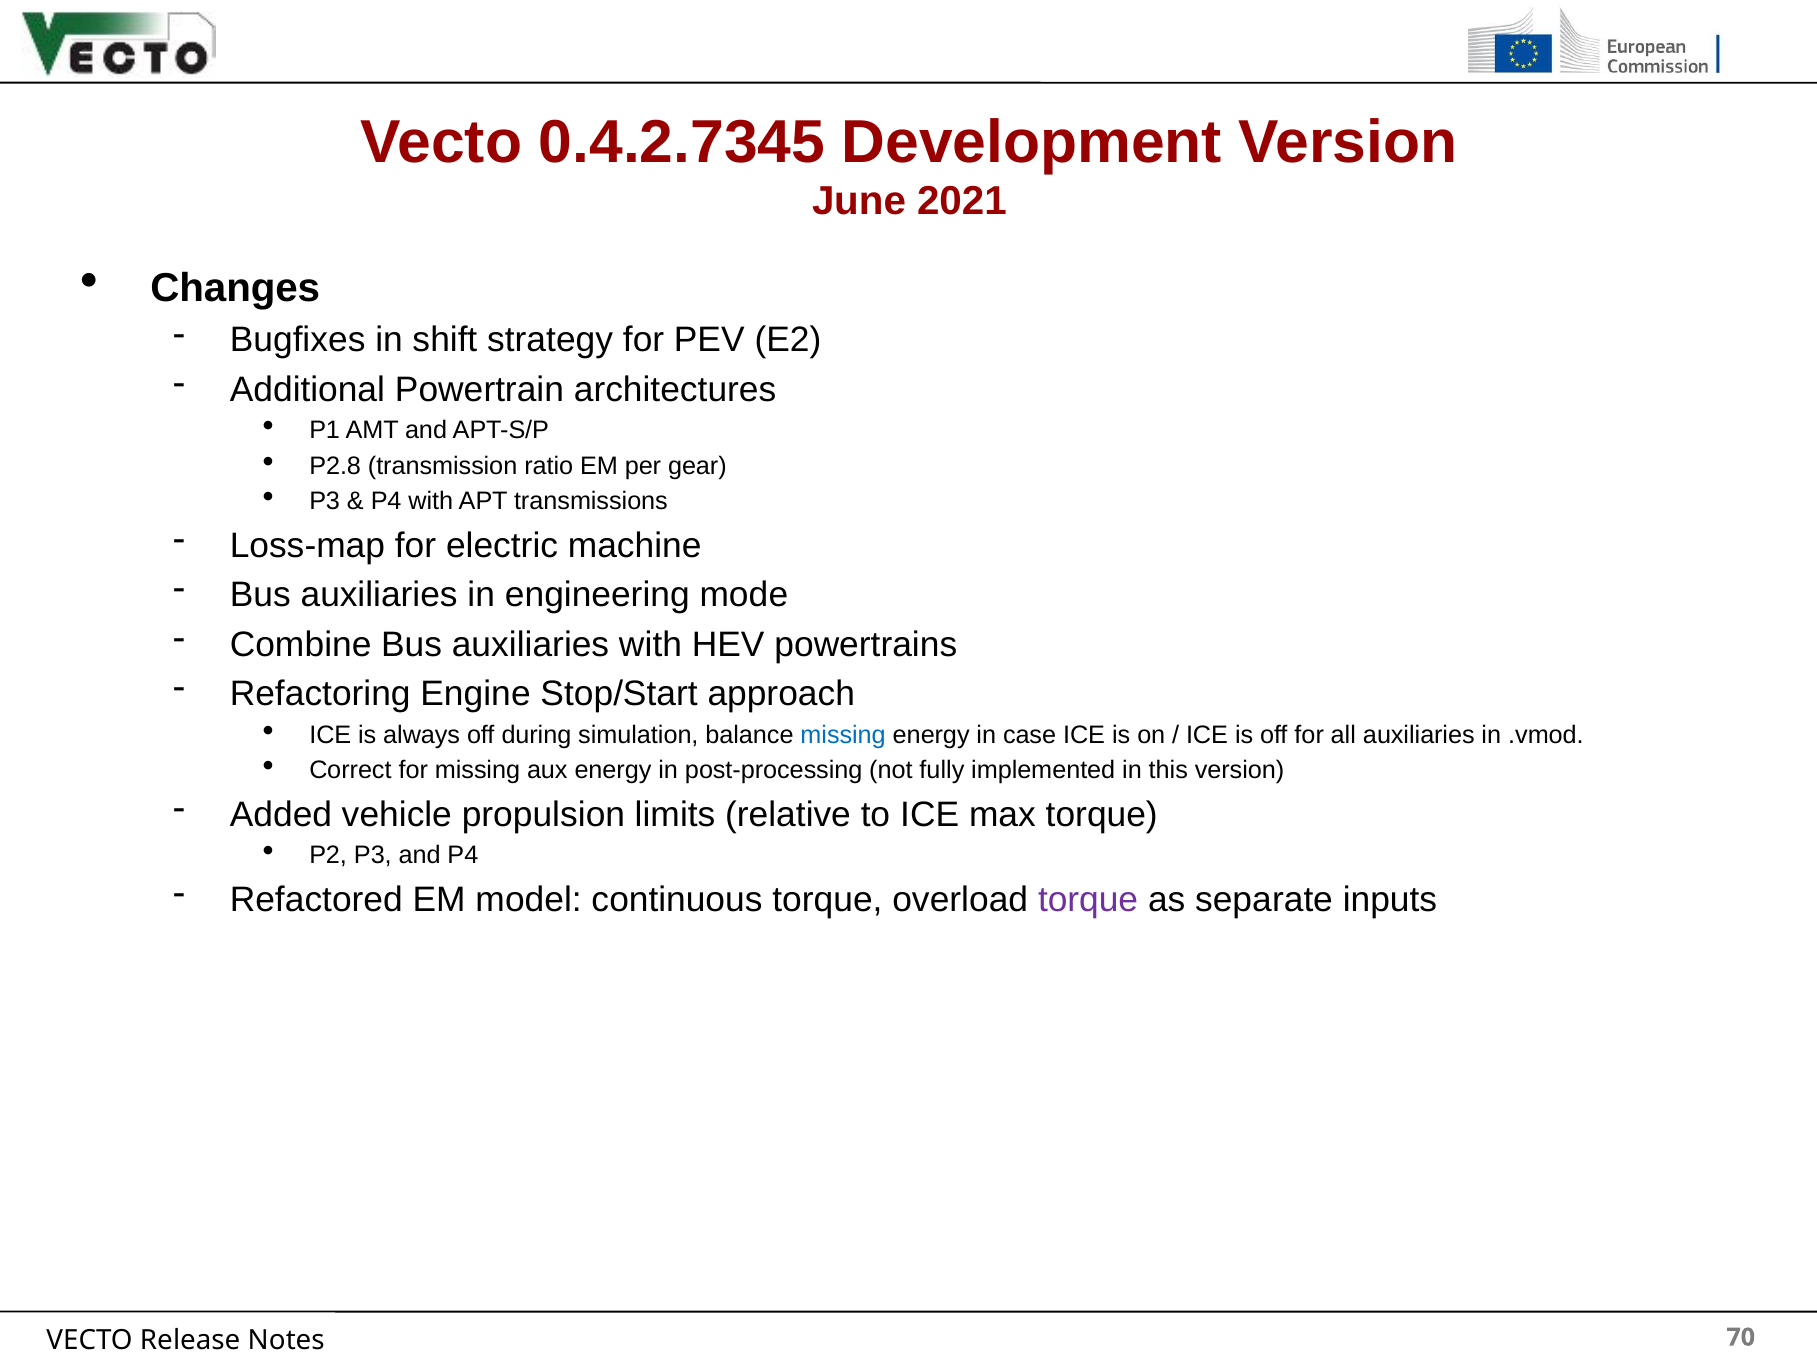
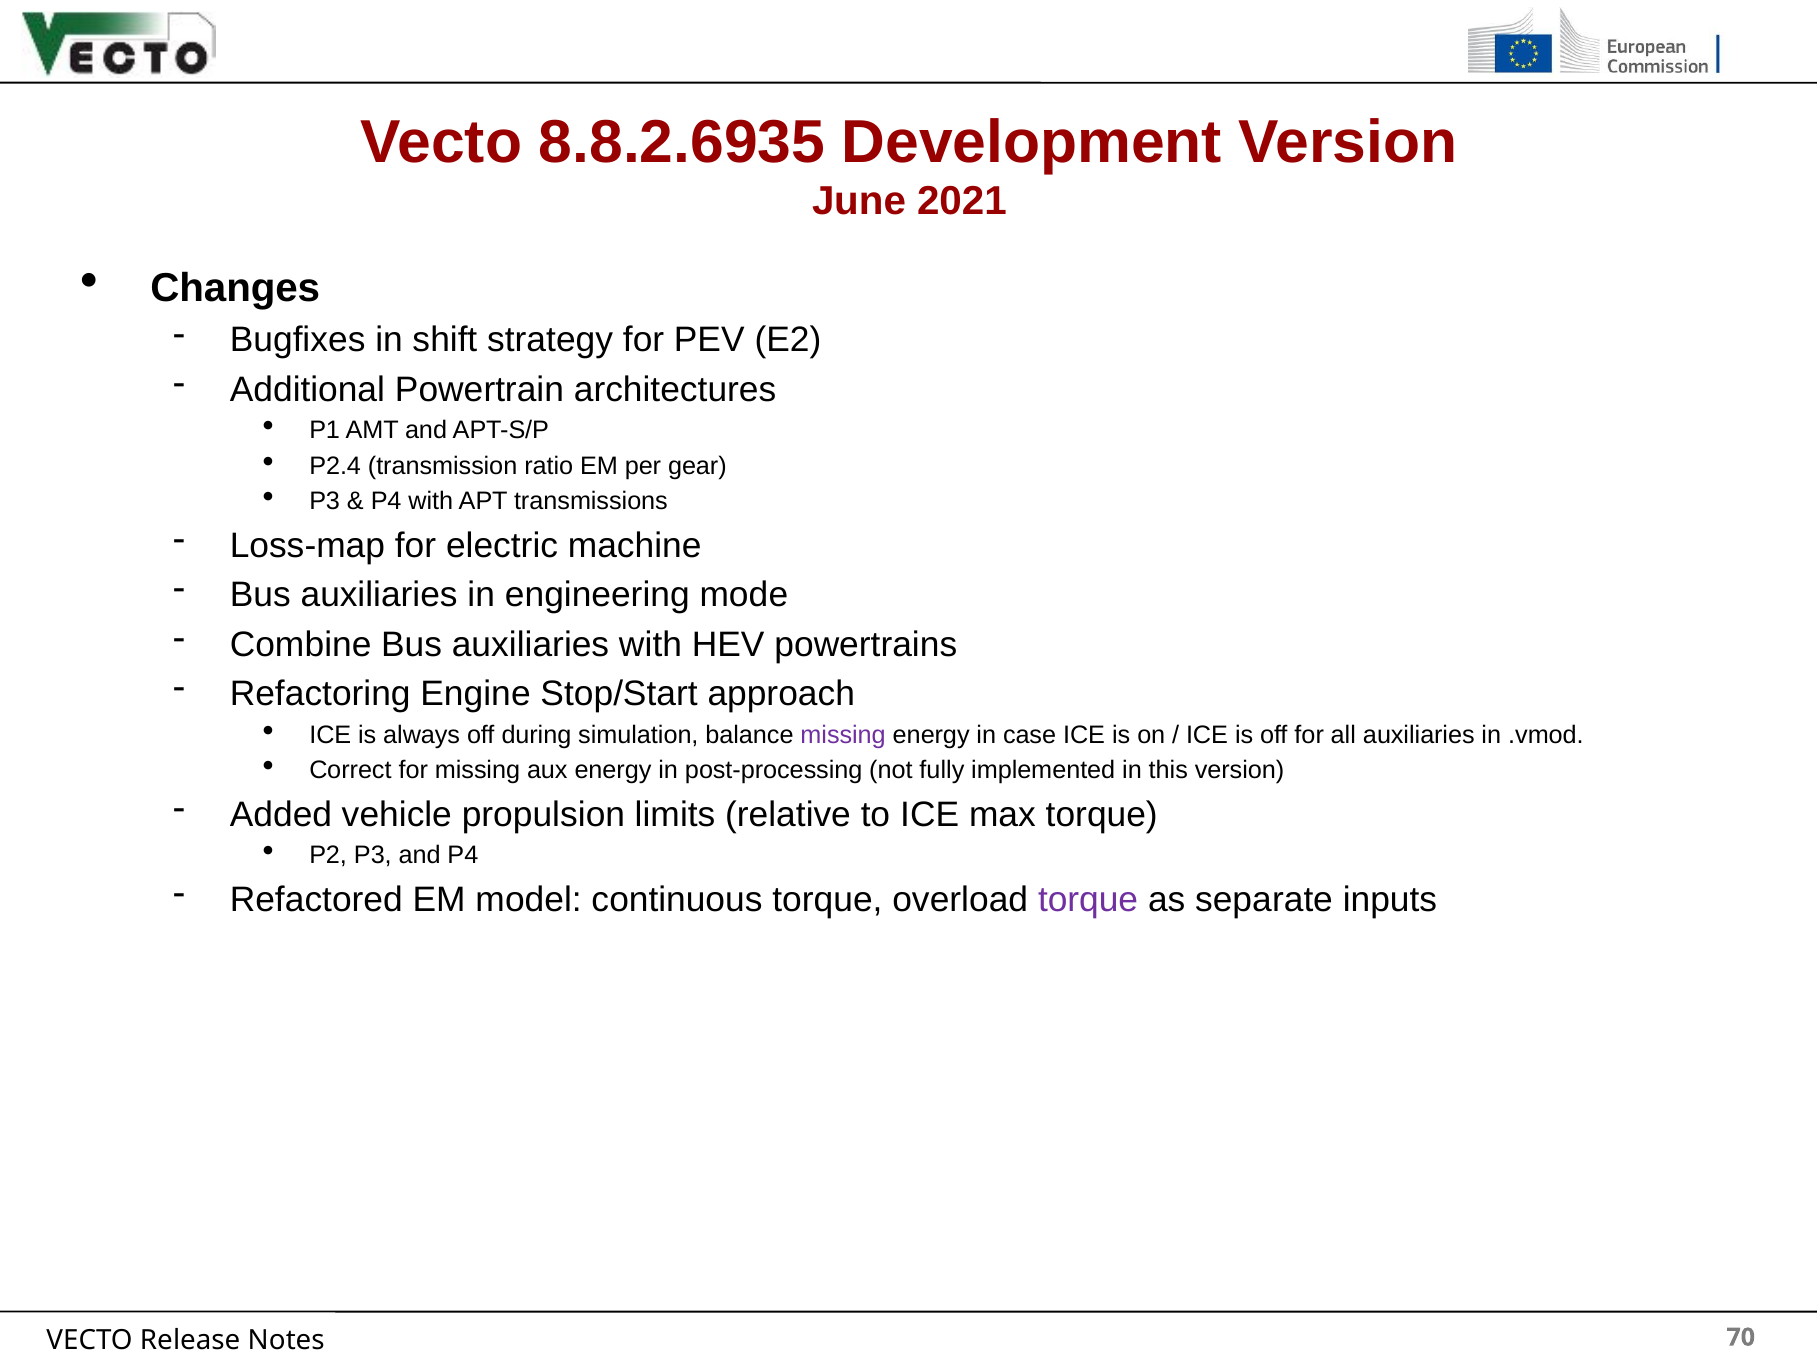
0.4.2.7345: 0.4.2.7345 -> 8.8.2.6935 (682, 142)
P2.8: P2.8 -> P2.4 (335, 466)
missing colour: blue -> purple (843, 735)
